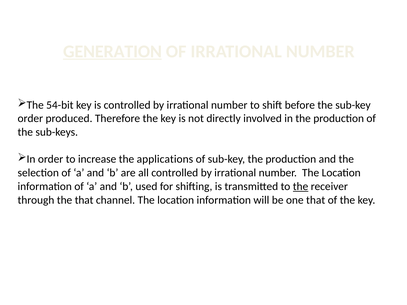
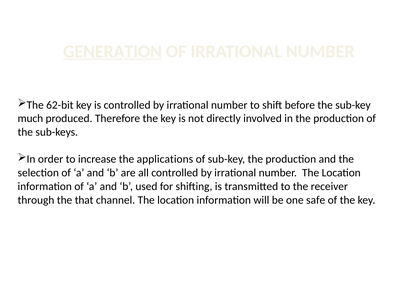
54-bit: 54-bit -> 62-bit (60, 105)
order: order -> much (30, 119)
the underline: present -> none (301, 187)
one that: that -> safe (316, 200)
